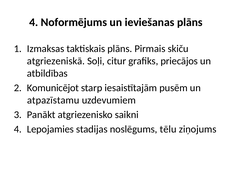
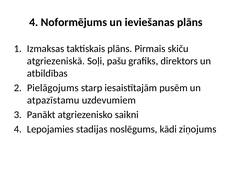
citur: citur -> pašu (117, 61)
priecājos: priecājos -> direktors (179, 61)
Komunicējot: Komunicējot -> Pielāgojums (53, 88)
tēlu: tēlu -> kādi (168, 129)
